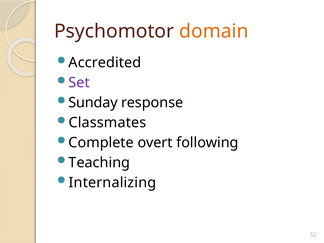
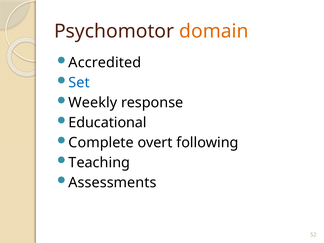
Set colour: purple -> blue (79, 83)
Sunday: Sunday -> Weekly (93, 103)
Classmates: Classmates -> Educational (108, 123)
Internalizing: Internalizing -> Assessments (112, 183)
